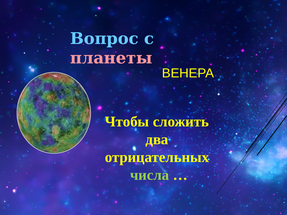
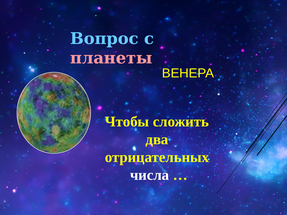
числа colour: light green -> white (150, 175)
